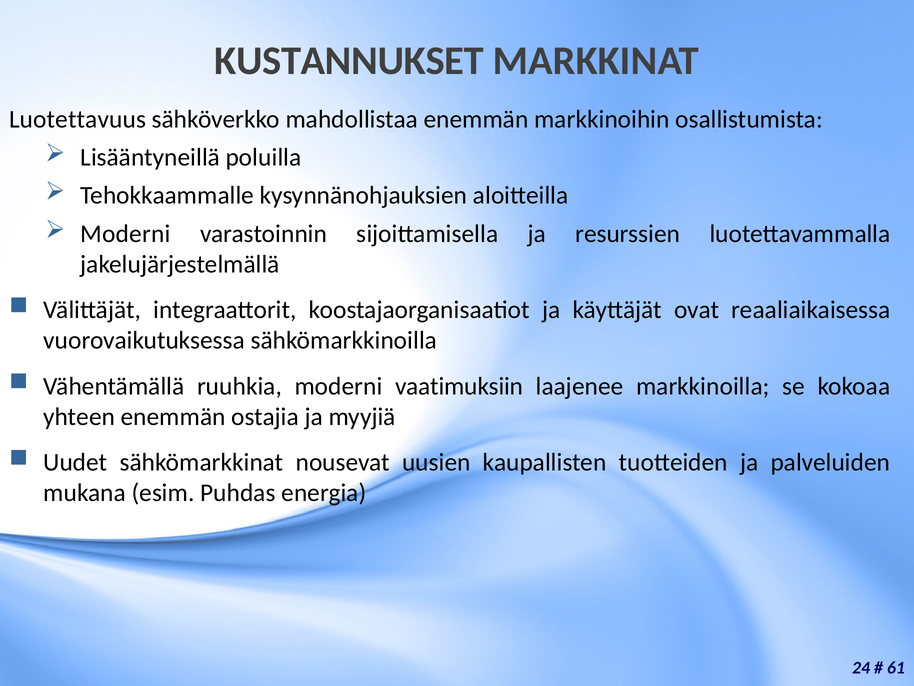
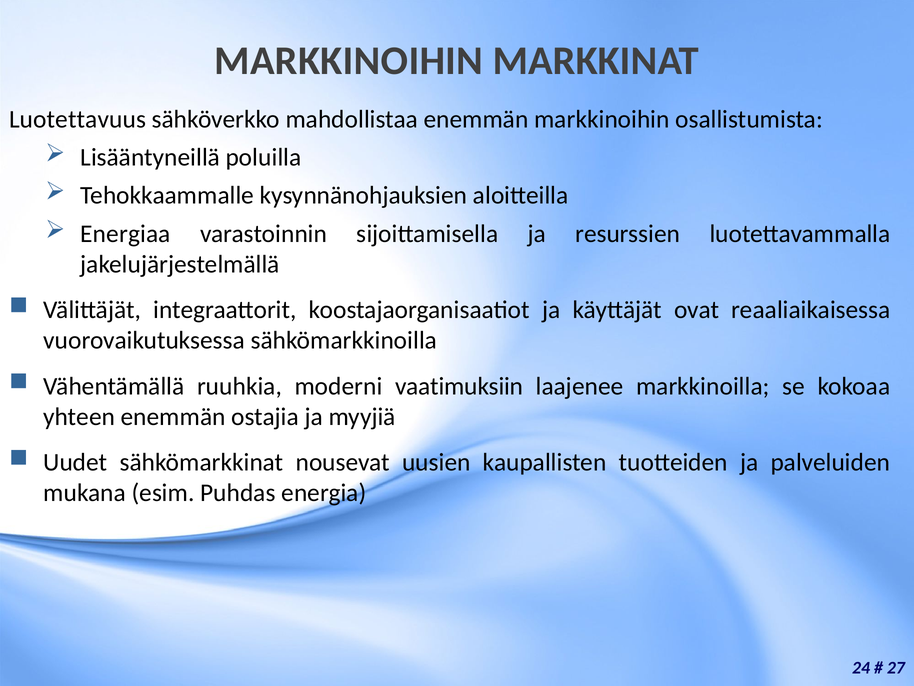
KUSTANNUKSET: KUSTANNUKSET -> MARKKINOIHIN (349, 61)
Moderni: Moderni -> Energiaa (125, 234)
61: 61 -> 27 (896, 667)
